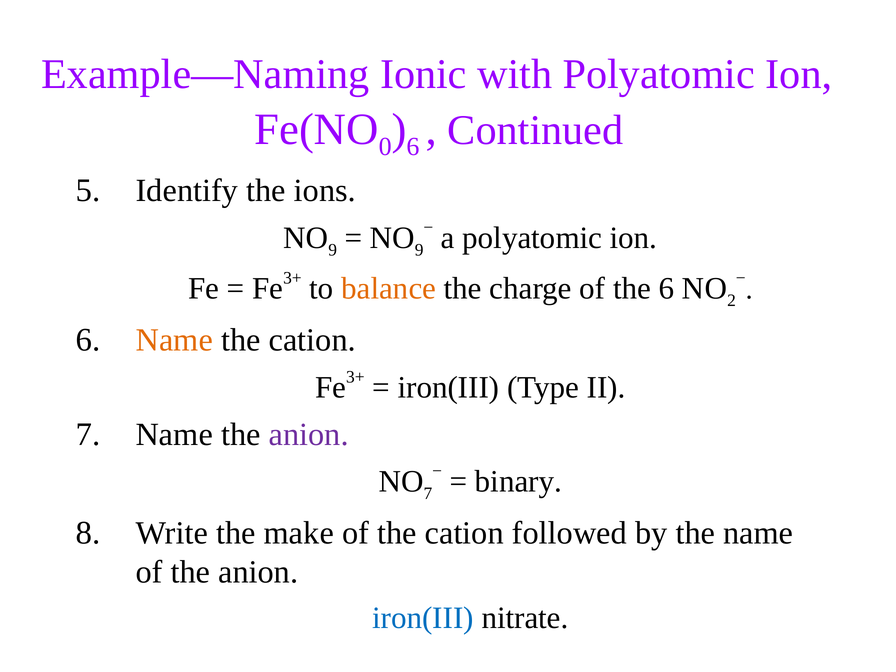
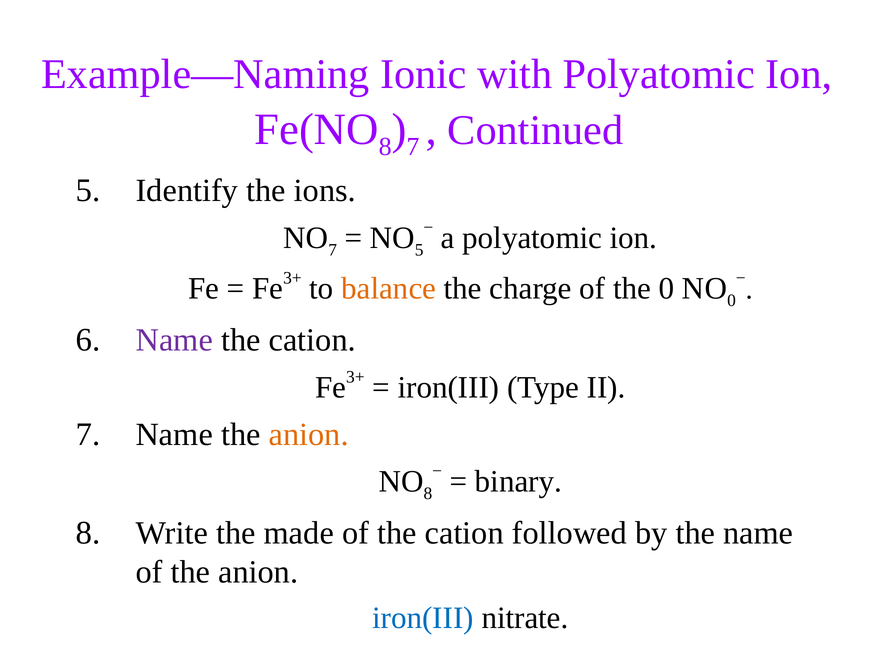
0: 0 -> 8 (385, 147)
6: 6 -> 7 (413, 147)
9: 9 -> 7 (333, 250)
9: 9 -> 5 (419, 250)
the 6: 6 -> 0 (666, 289)
2: 2 -> 0 (732, 301)
Name colour: orange -> purple (174, 340)
anion colour: purple -> orange (309, 434)
7: 7 -> 8 (428, 494)
make: make -> made (299, 533)
